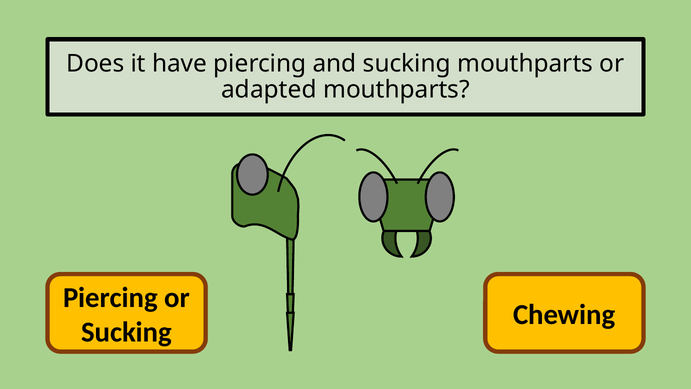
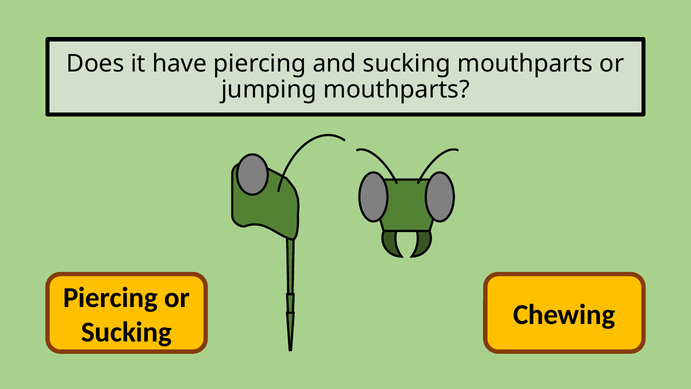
adapted: adapted -> jumping (269, 90)
